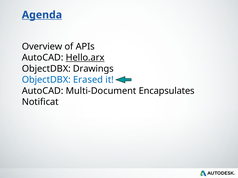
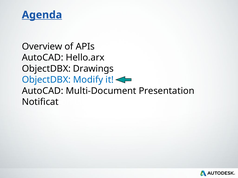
Hello.arx underline: present -> none (85, 58)
Erased: Erased -> Modify (88, 80)
Encapsulates: Encapsulates -> Presentation (167, 91)
